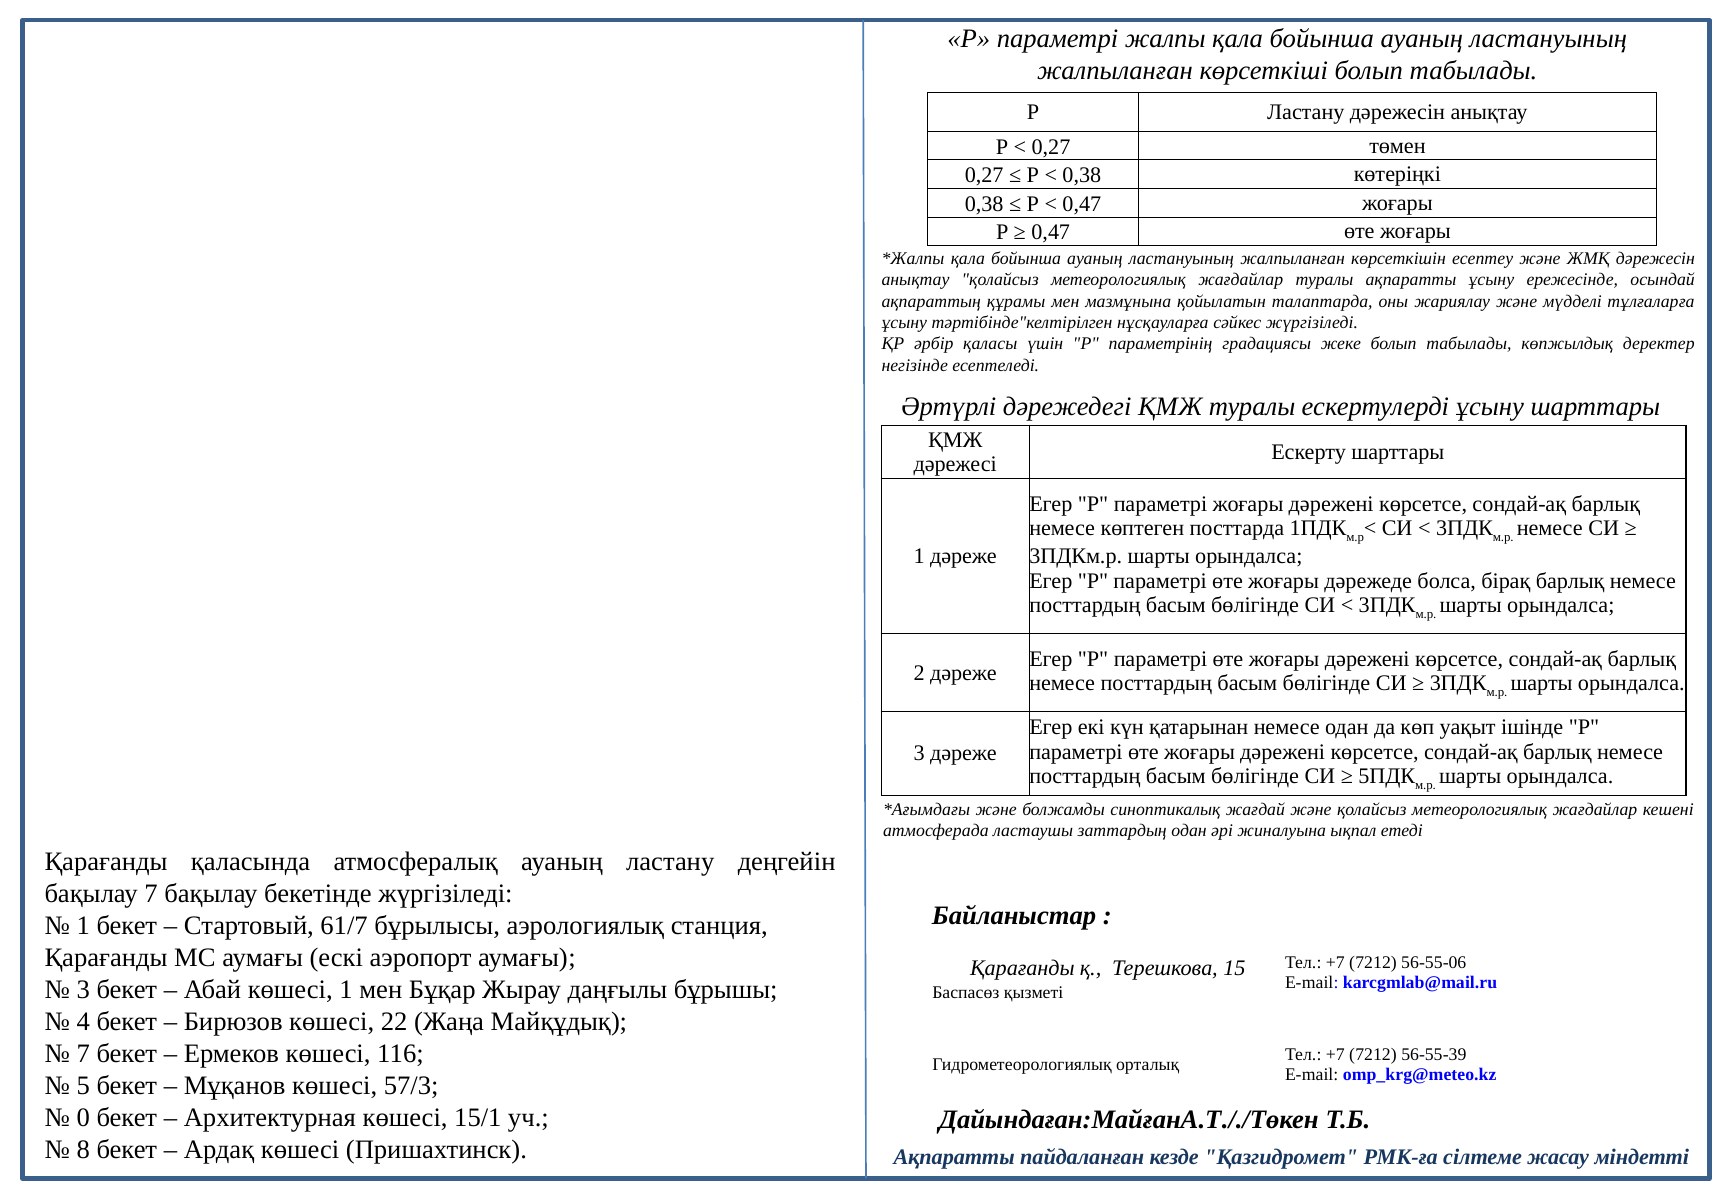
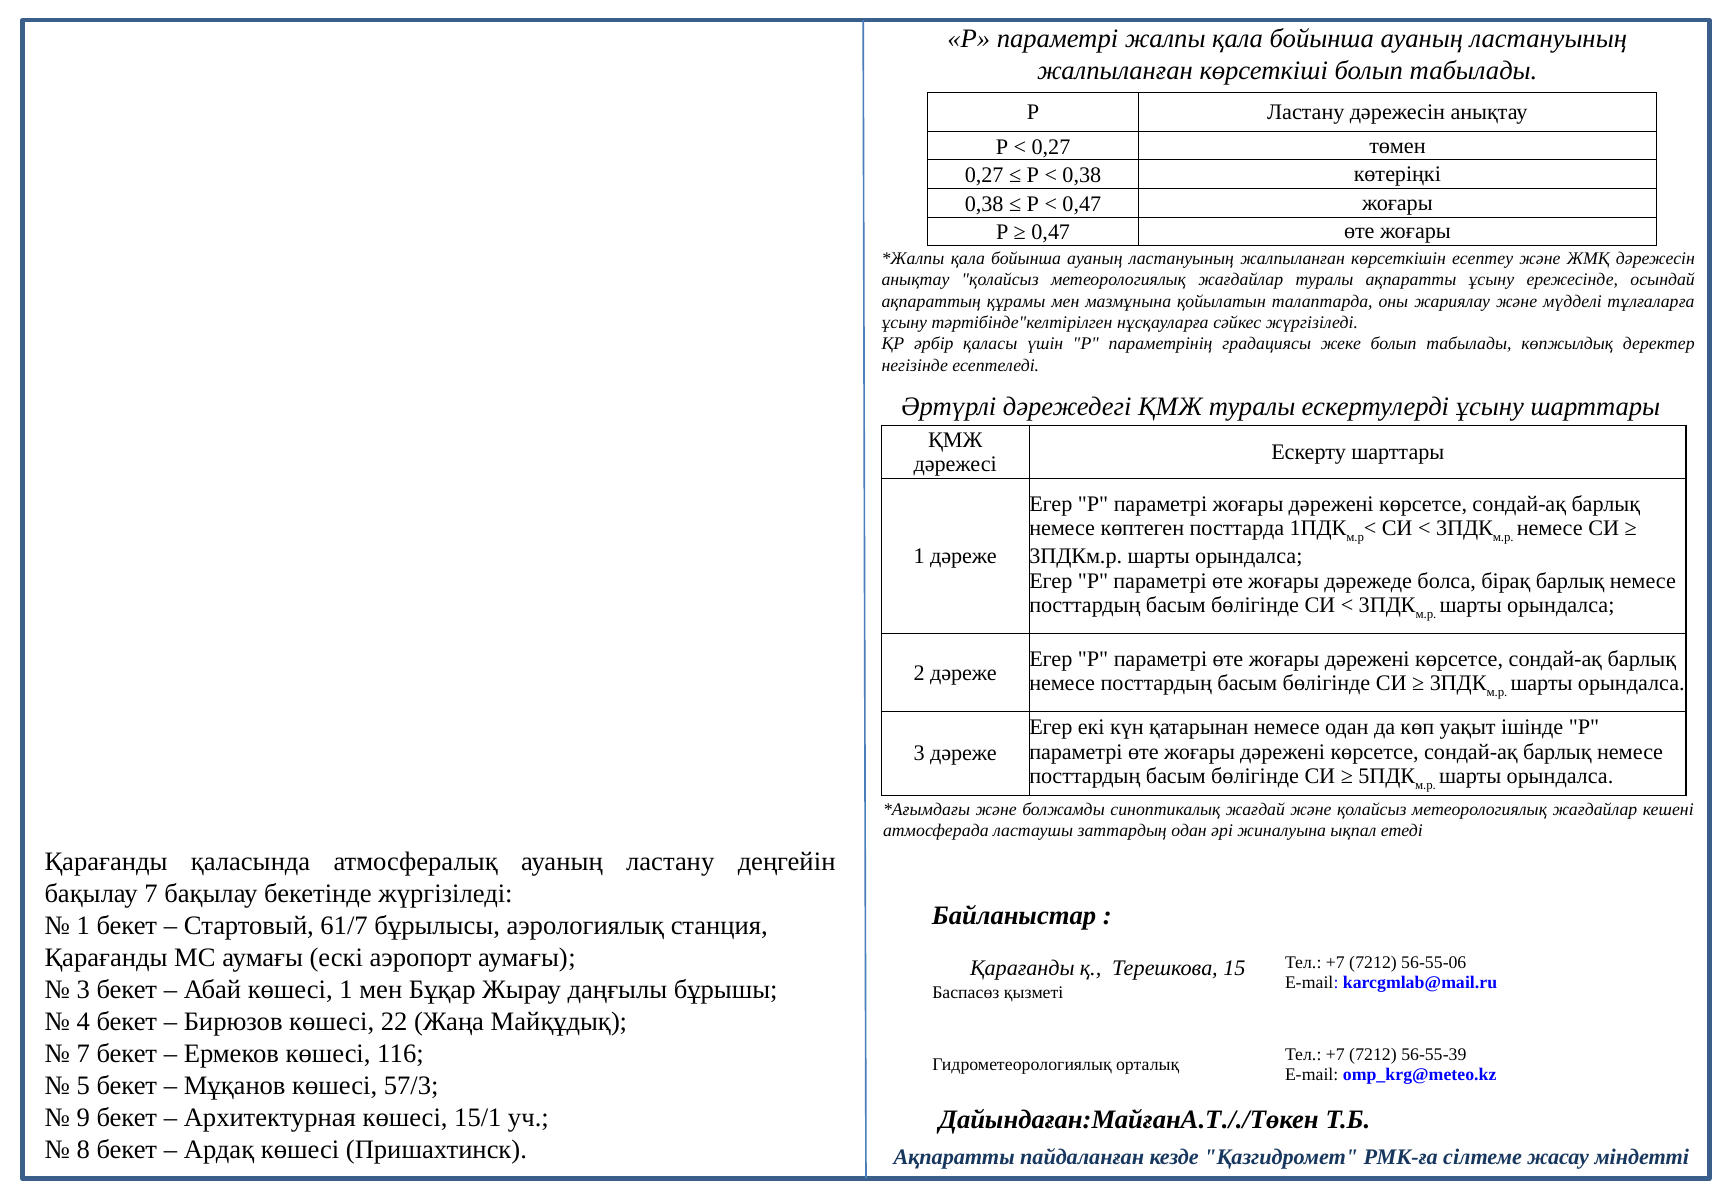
0: 0 -> 9 (83, 1117)
